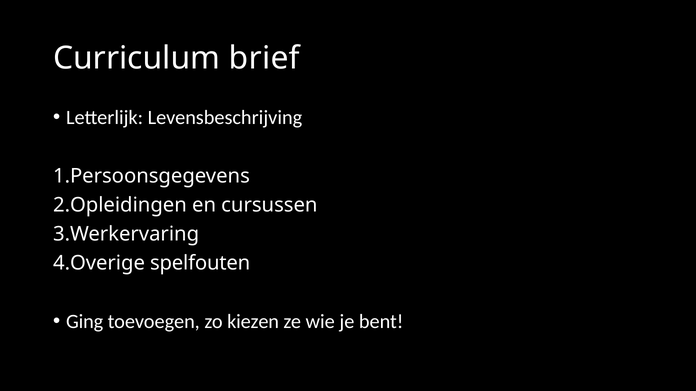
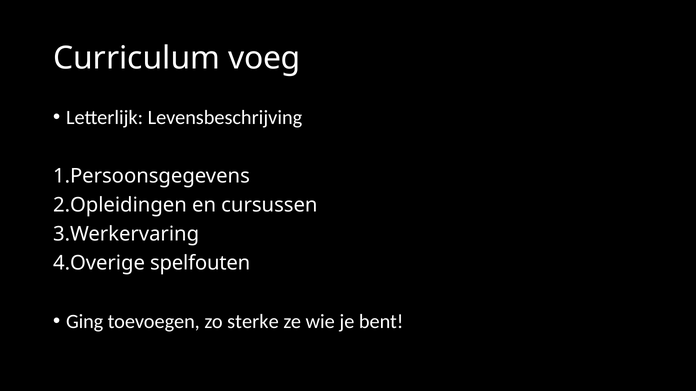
brief: brief -> voeg (265, 58)
kiezen: kiezen -> sterke (253, 322)
